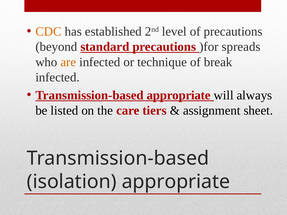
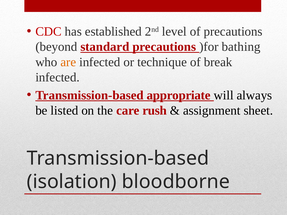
CDC colour: orange -> red (48, 32)
spreads: spreads -> bathing (241, 47)
tiers: tiers -> rush (155, 111)
isolation appropriate: appropriate -> bloodborne (176, 182)
